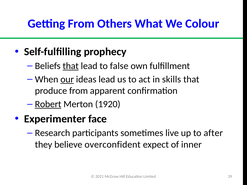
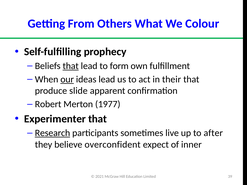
false: false -> form (119, 66)
skills: skills -> their (172, 79)
produce from: from -> slide (78, 91)
Robert underline: present -> none (48, 104)
1920: 1920 -> 1977 (108, 104)
Experimenter face: face -> that (98, 119)
Research underline: none -> present (53, 133)
